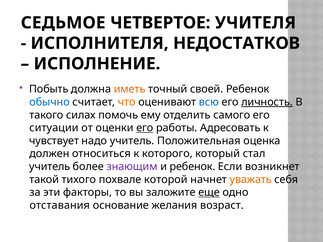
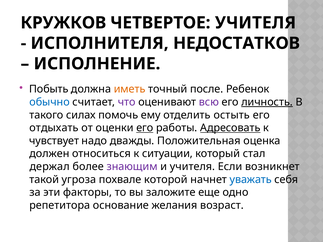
СЕДЬМОЕ: СЕДЬМОЕ -> КРУЖКОВ (63, 23)
своей: своей -> после (207, 89)
что colour: orange -> purple (127, 102)
всю colour: blue -> purple (209, 102)
самого: самого -> остыть (232, 115)
ситуации: ситуации -> отдыхать (54, 128)
Адресовать underline: none -> present (230, 128)
надо учитель: учитель -> дважды (132, 141)
которого: которого -> ситуации (167, 154)
учитель: учитель -> держал (50, 167)
и ребенок: ребенок -> учителя (192, 167)
тихого: тихого -> угроза (79, 180)
уважать colour: orange -> blue (251, 180)
еще underline: present -> none (209, 193)
отставания: отставания -> репетитора (60, 206)
